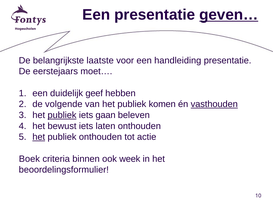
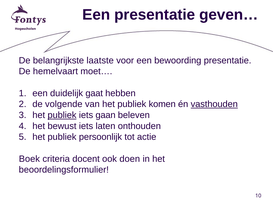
geven… underline: present -> none (229, 15)
handleiding: handleiding -> bewoording (178, 60)
eerstejaars: eerstejaars -> hemelvaart (55, 71)
geef: geef -> gaat (94, 93)
het underline: present -> none (39, 137)
publiek onthouden: onthouden -> persoonlijk (100, 137)
binnen: binnen -> docent (86, 159)
week: week -> doen (130, 159)
